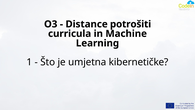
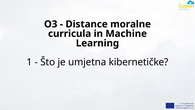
potrošiti: potrošiti -> moralne (131, 24)
